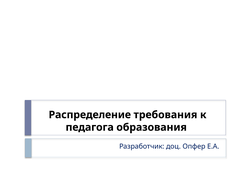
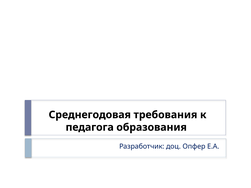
Распределение: Распределение -> Среднегодовая (90, 115)
